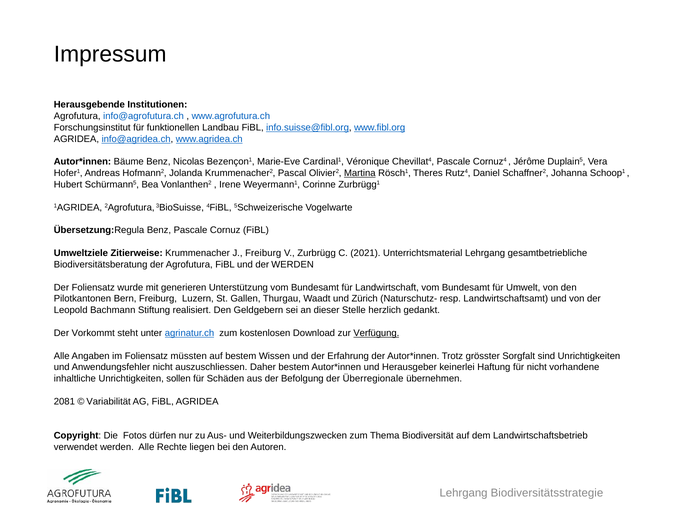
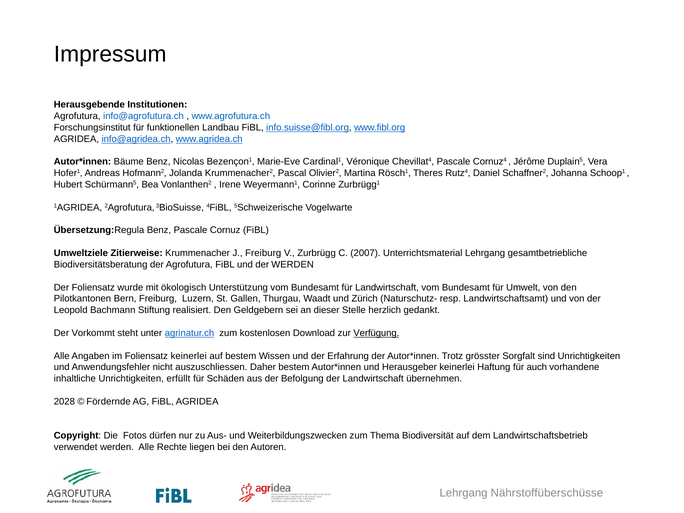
Martina underline: present -> none (360, 173)
2021: 2021 -> 2007 (365, 253)
generieren: generieren -> ökologisch (184, 287)
Foliensatz müssten: müssten -> keinerlei (189, 356)
für nicht: nicht -> auch (537, 367)
sollen: sollen -> erfüllt (178, 379)
der Überregionale: Überregionale -> Landwirtschaft (373, 379)
2081: 2081 -> 2028 (64, 402)
Variabilität: Variabilität -> Fördernde (109, 402)
Biodiversitätsstrategie: Biodiversitätsstrategie -> Nährstoffüberschüsse (547, 493)
